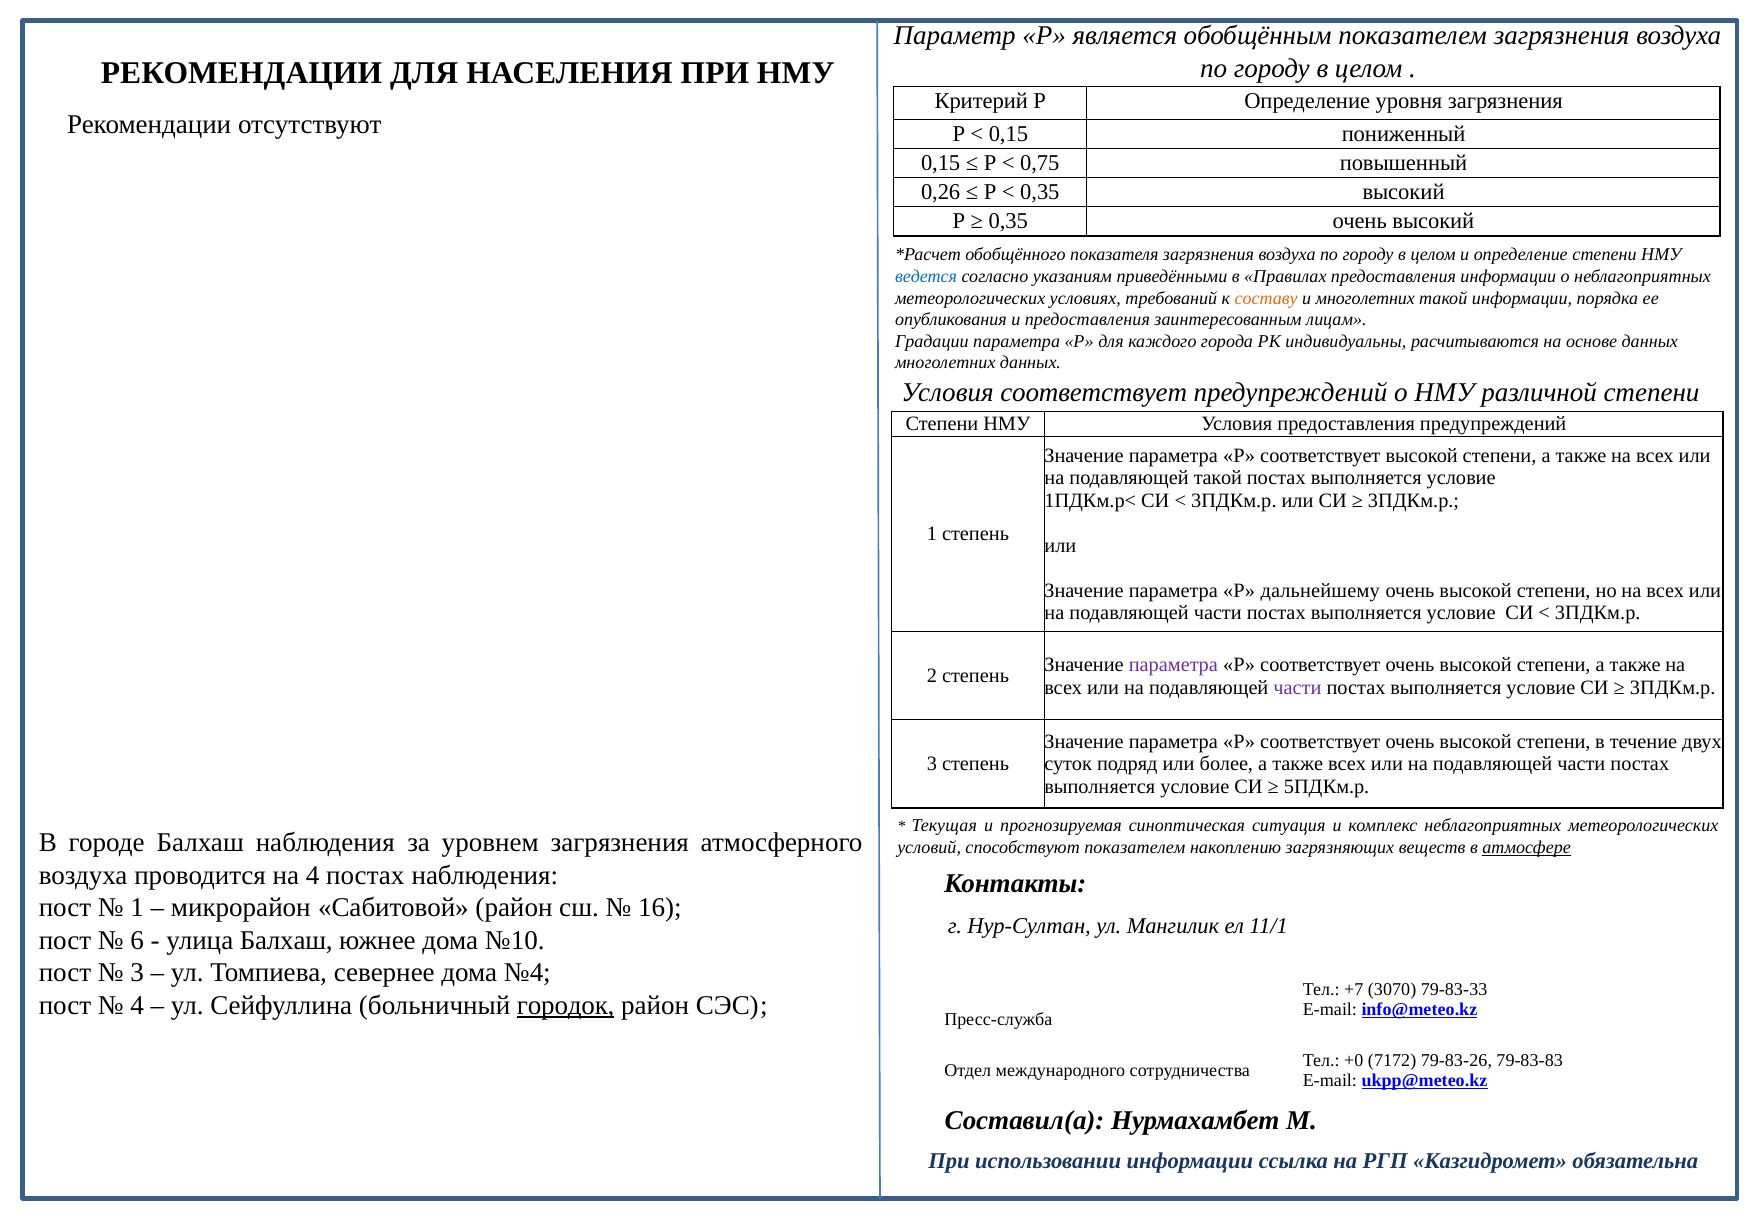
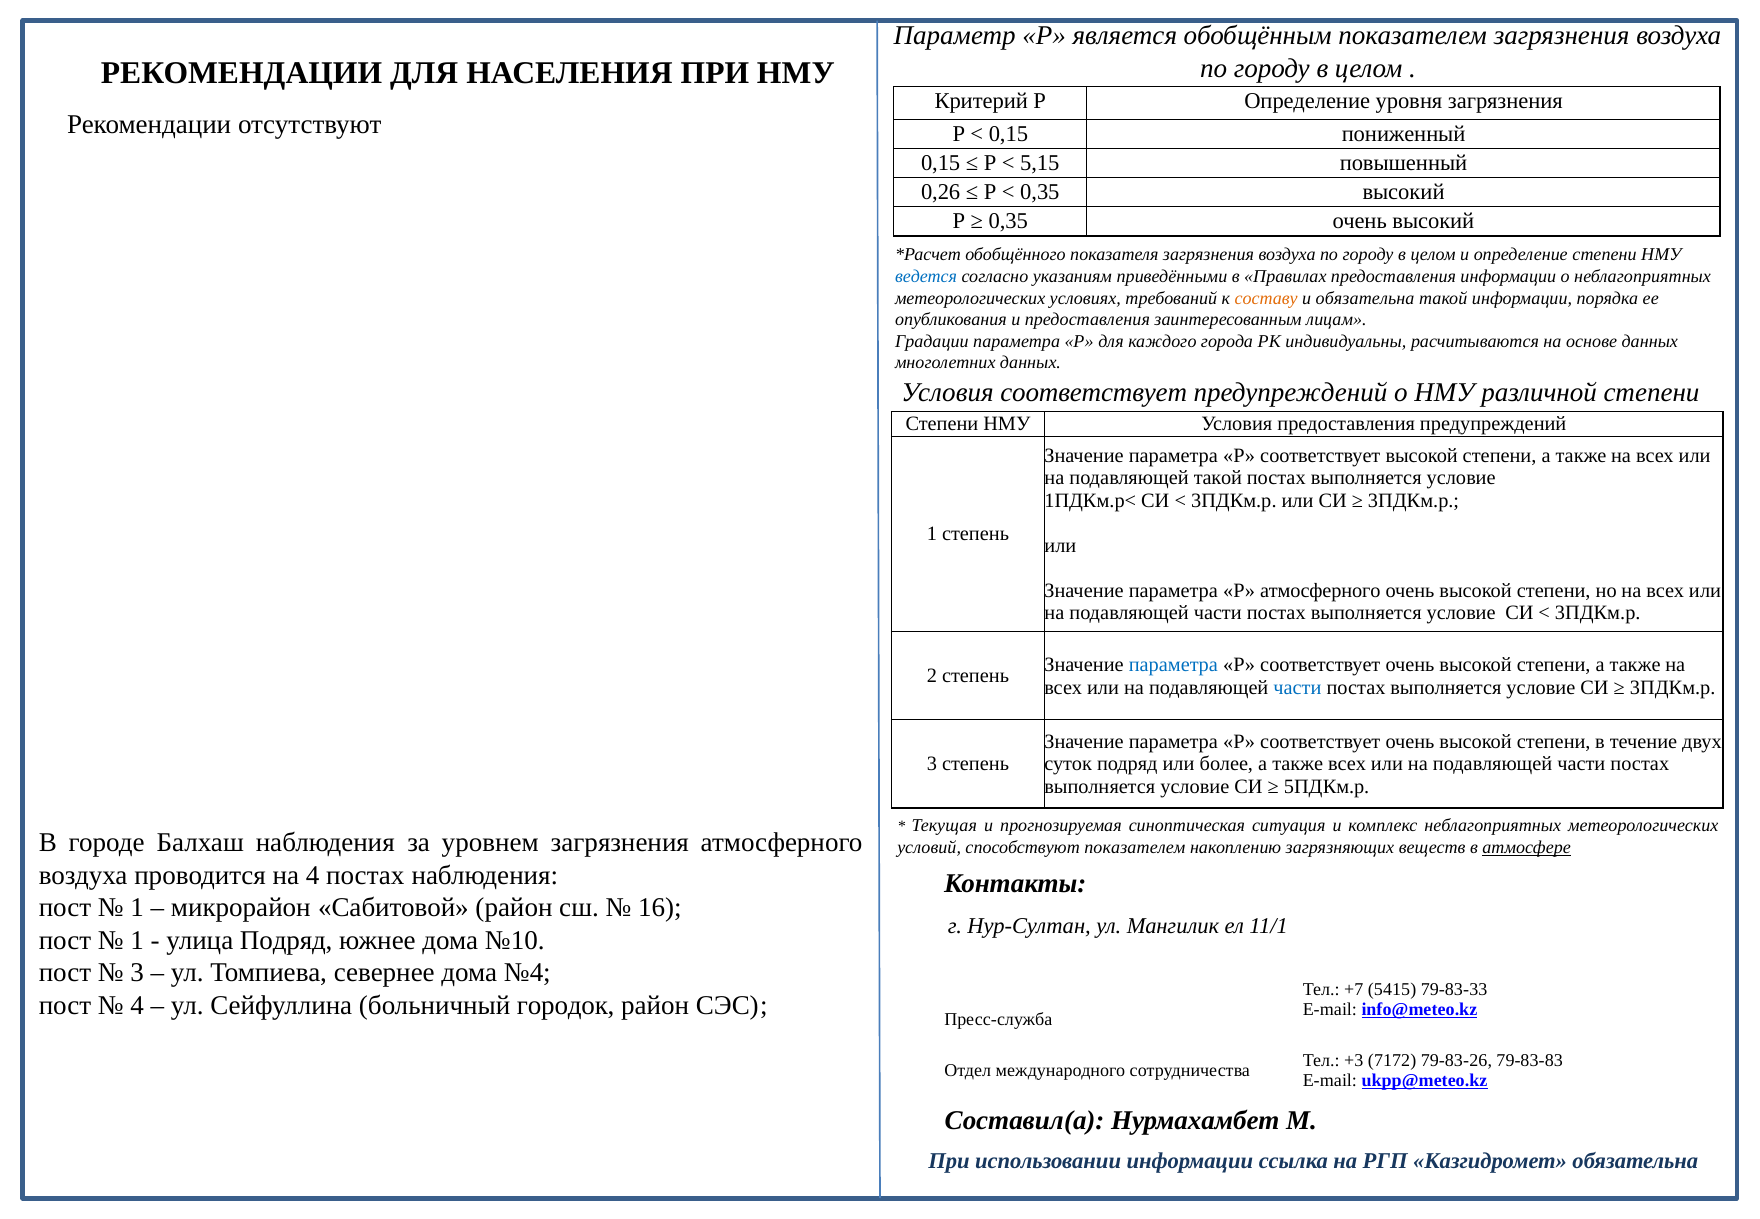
0,75: 0,75 -> 5,15 (1040, 163)
и многолетних: многолетних -> обязательна (1365, 298)
Р дальнейшему: дальнейшему -> атмосферного (1320, 590)
параметра colour: purple -> blue (1173, 665)
части colour: purple -> blue (1297, 687)
6: 6 -> 1 (137, 940)
улица Балхаш: Балхаш -> Подряд (286, 940)
3070: 3070 -> 5415 (1392, 989)
городок underline: present -> none (566, 1005)
+0: +0 -> +3 (1354, 1060)
